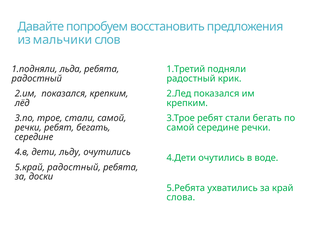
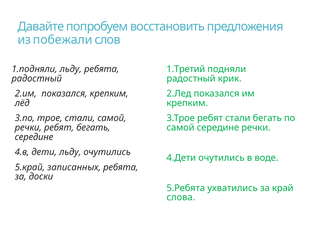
мальчики: мальчики -> побежали (63, 40)
1.подняли льда: льда -> льду (71, 69)
5.край радостный: радостный -> записанных (74, 167)
